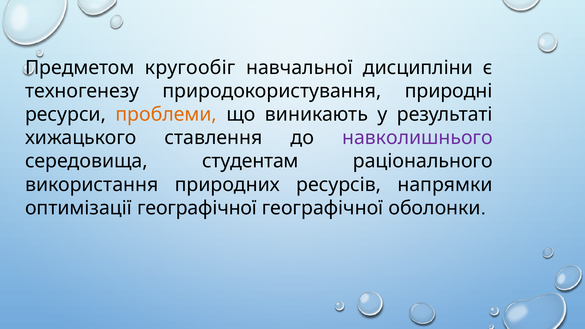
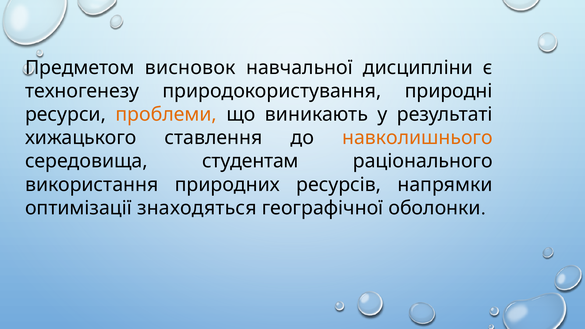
кругообіг: кругообіг -> висновок (190, 68)
навколишнього colour: purple -> orange (417, 138)
оптимізації географічної: географічної -> знаходяться (197, 208)
